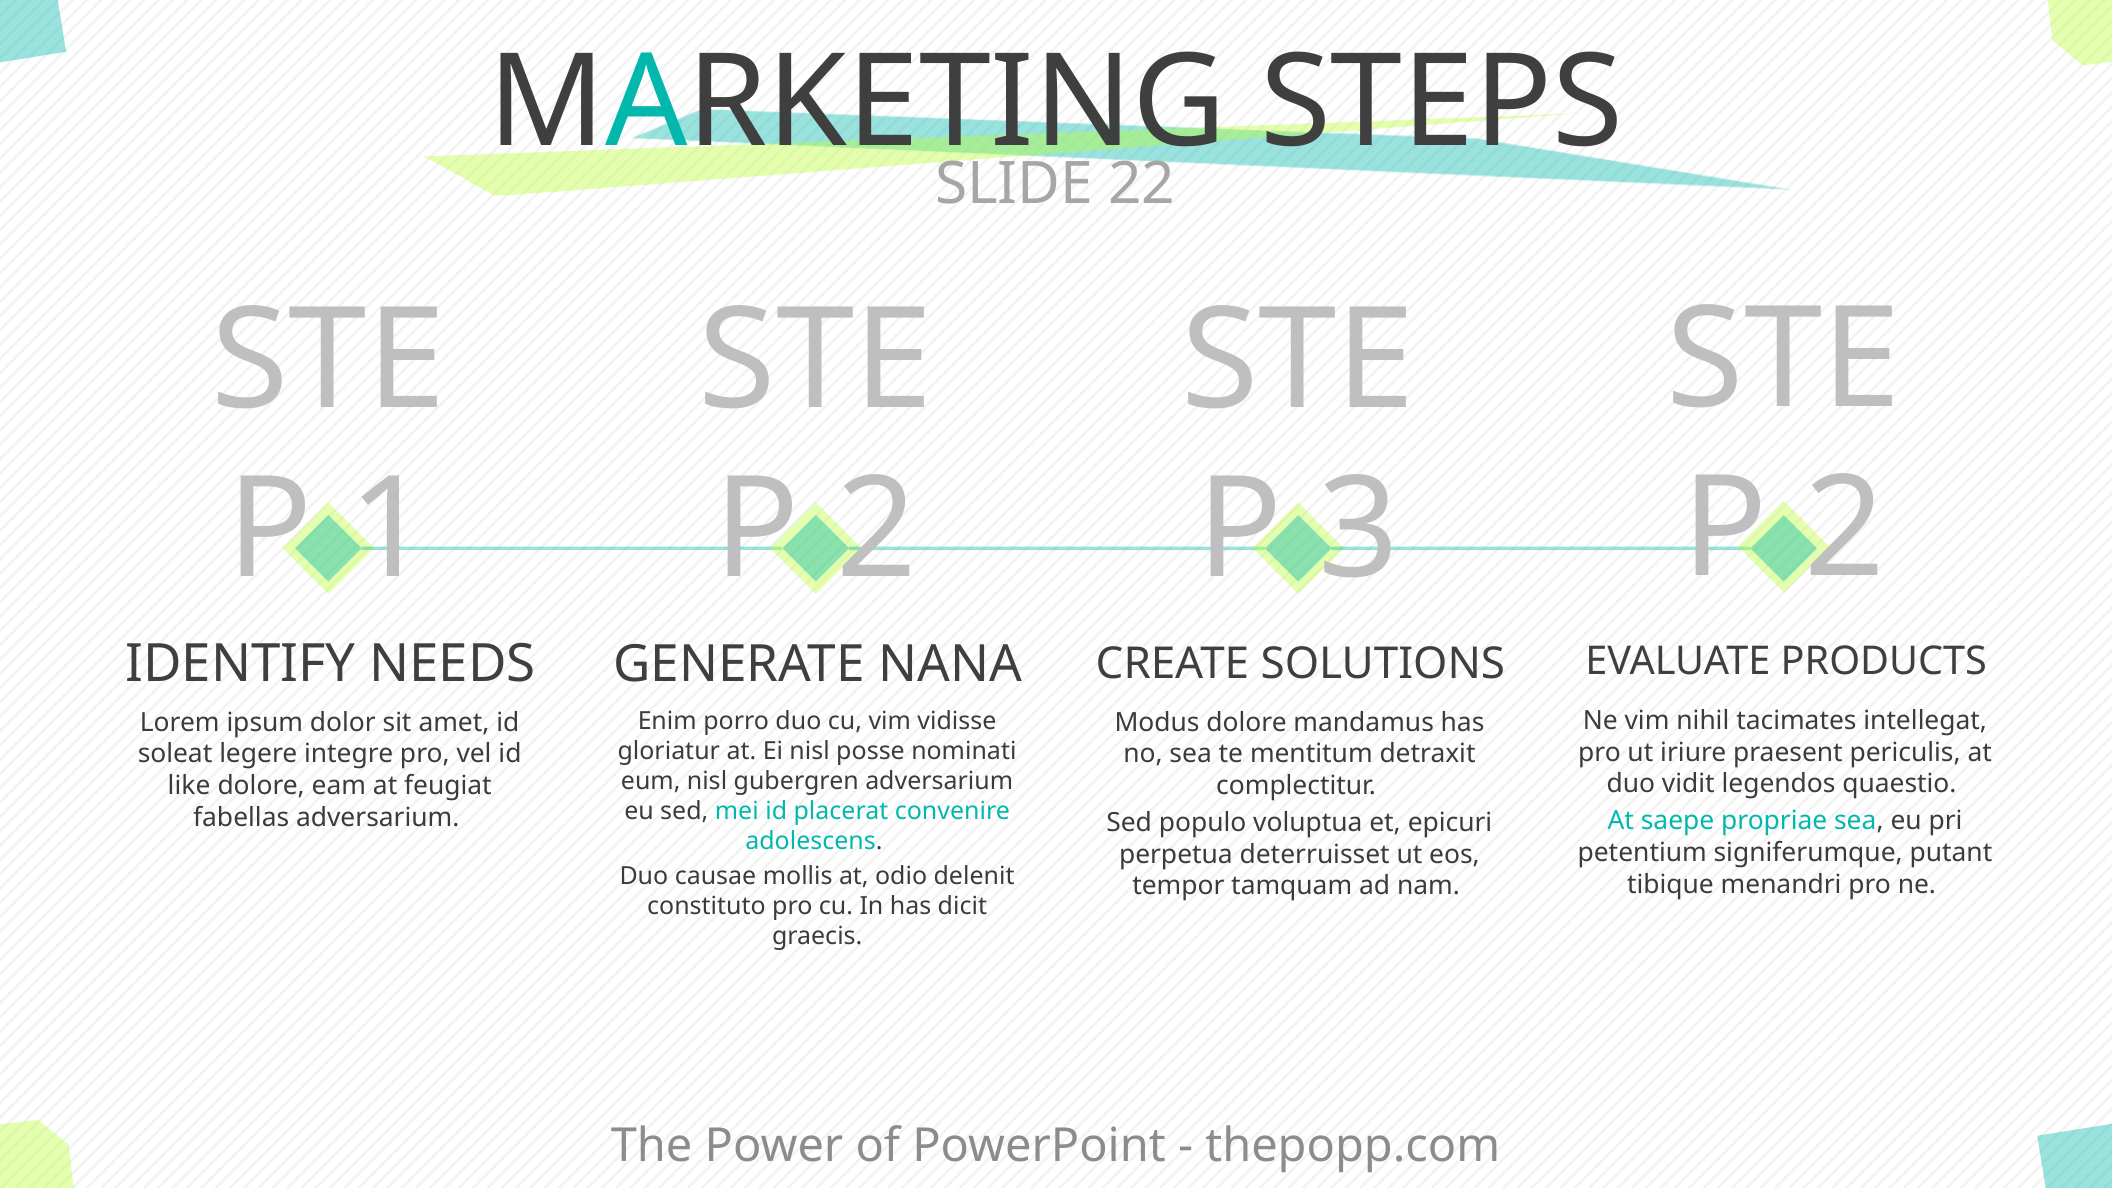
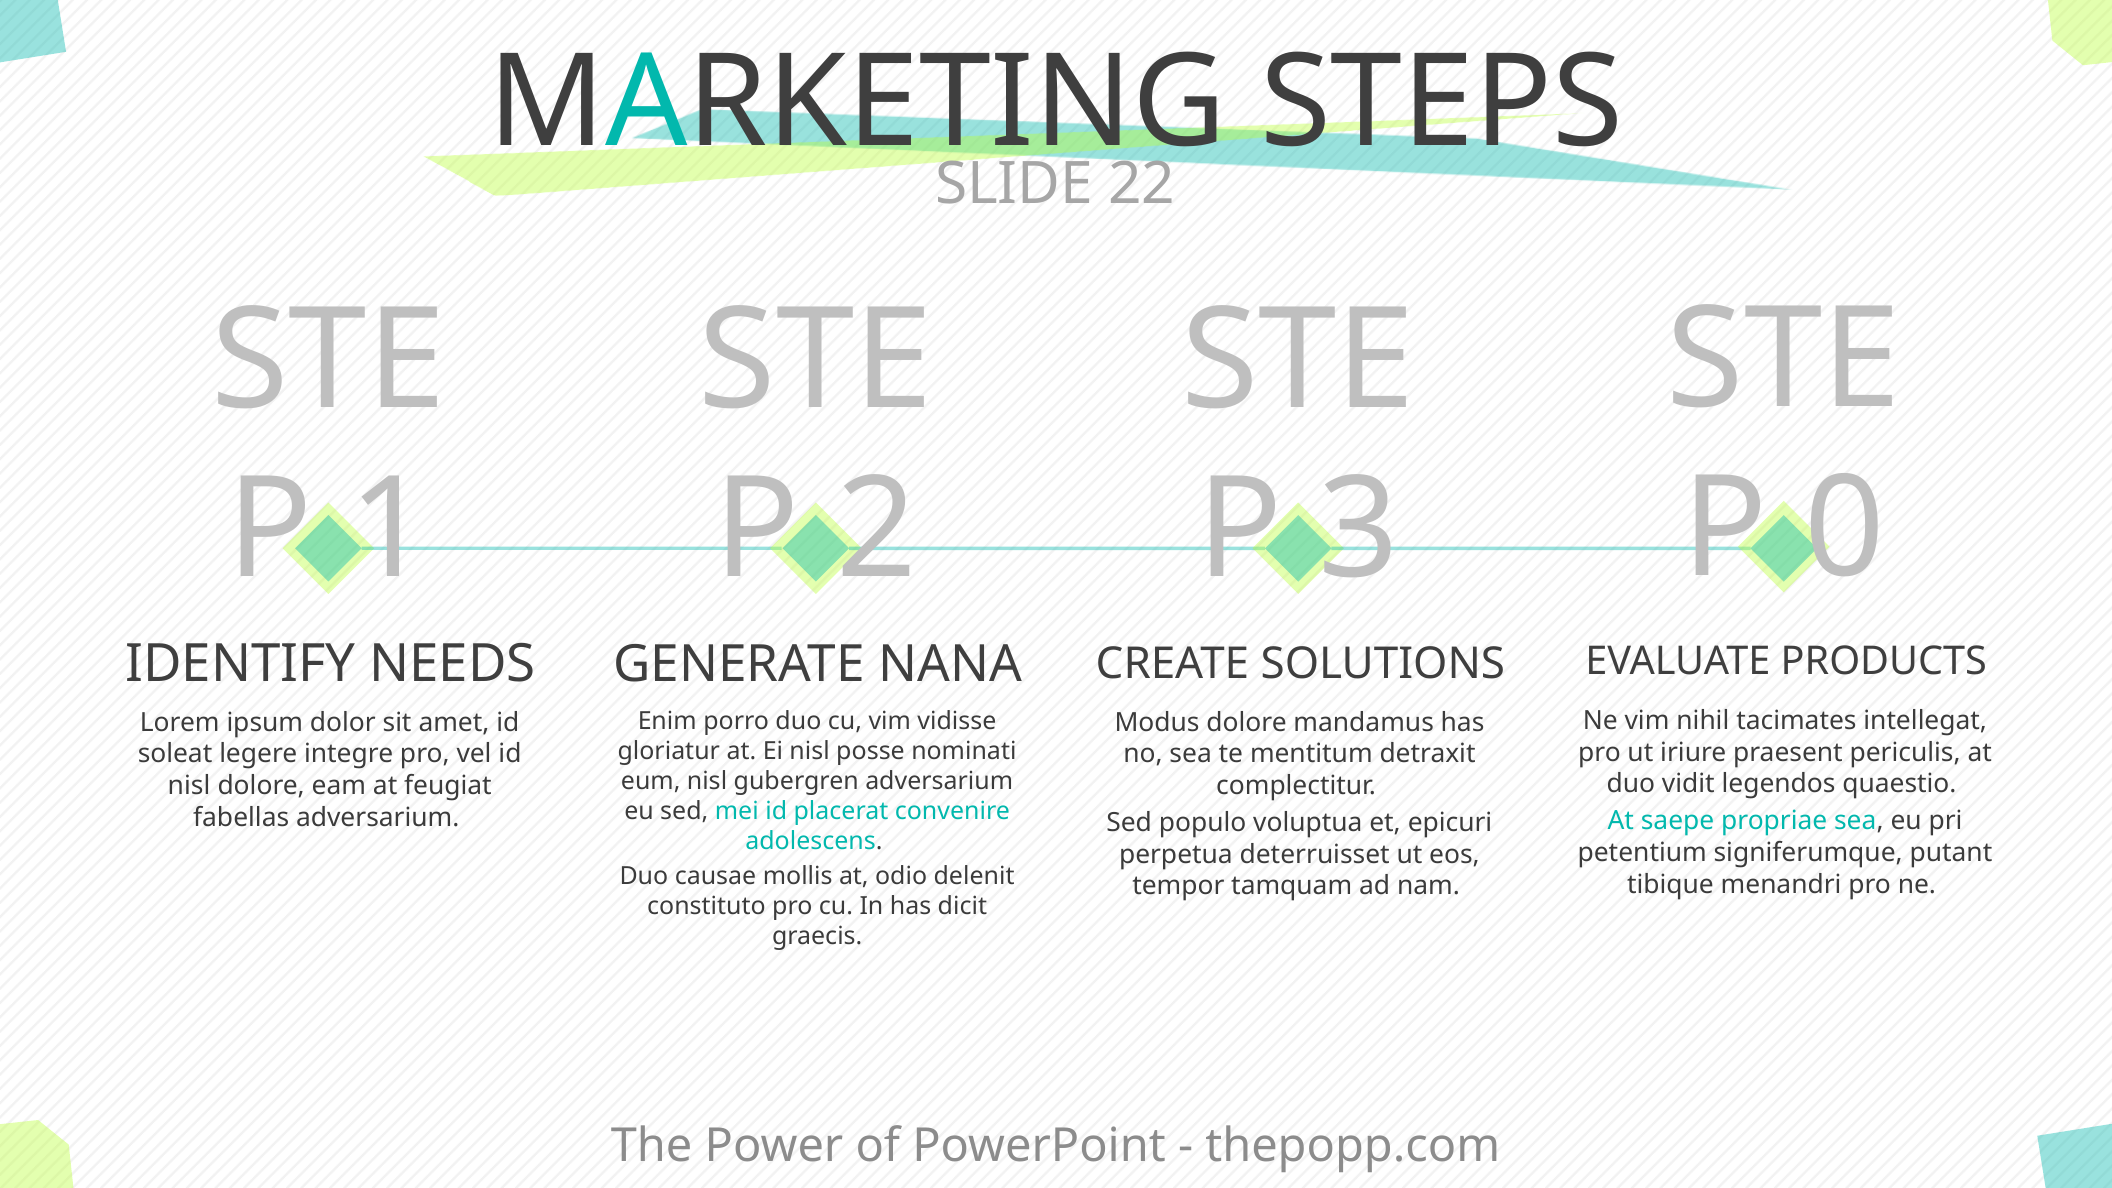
2: 2 -> 0 (1845, 529)
like: like -> nisl (189, 786)
